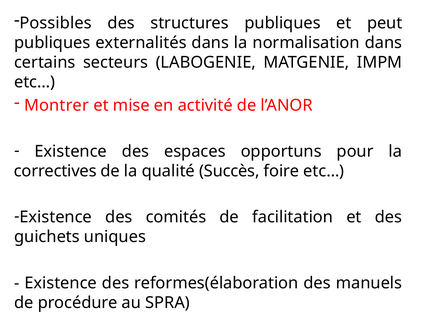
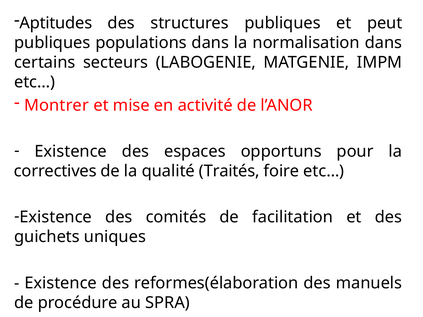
Possibles: Possibles -> Aptitudes (56, 23)
externalités: externalités -> populations (141, 43)
Succès: Succès -> Traités (229, 171)
